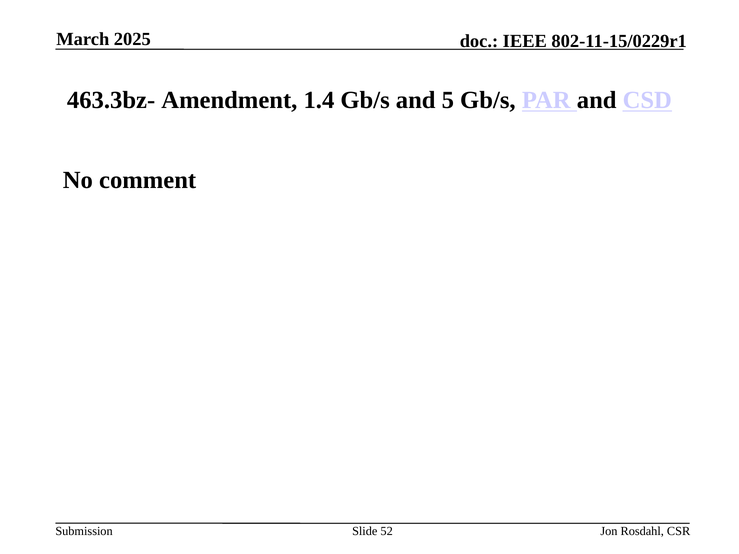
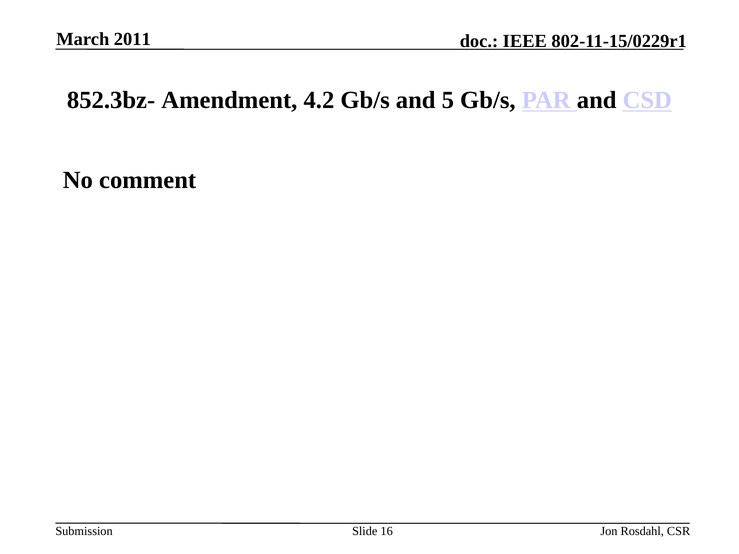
2025: 2025 -> 2011 (132, 39)
463.3bz-: 463.3bz- -> 852.3bz- (111, 100)
1.4: 1.4 -> 4.2 (319, 100)
52: 52 -> 16 (387, 532)
